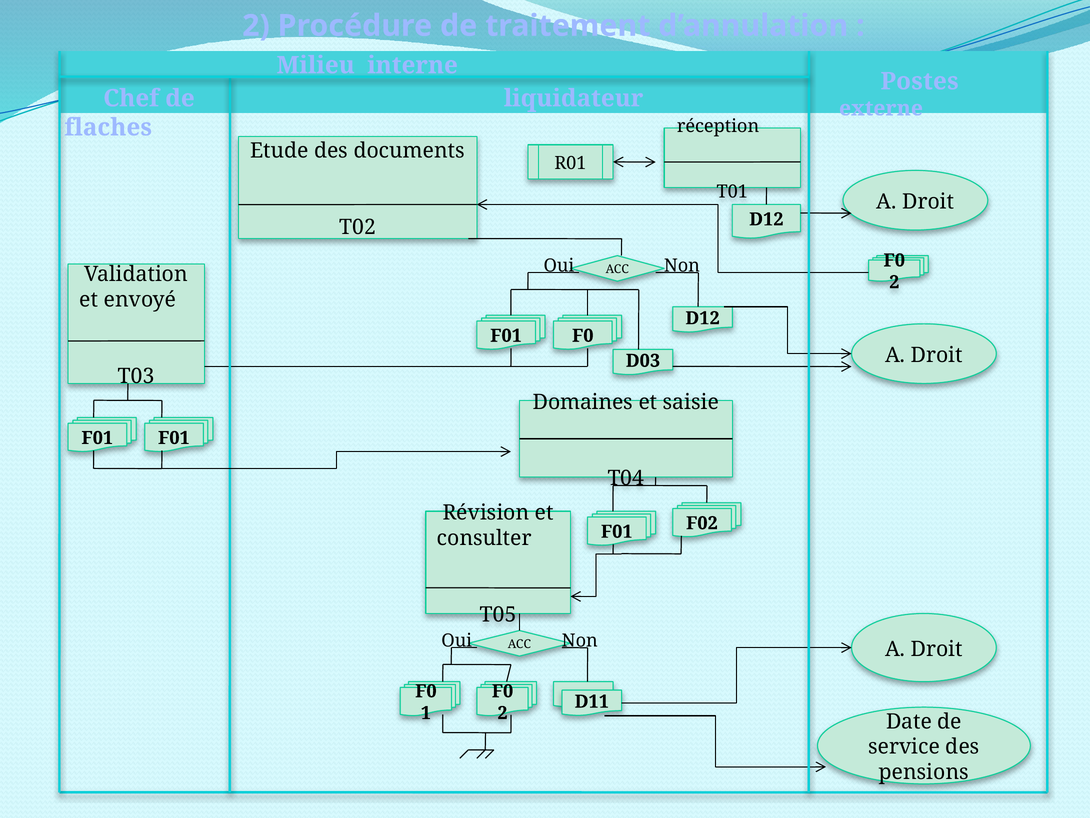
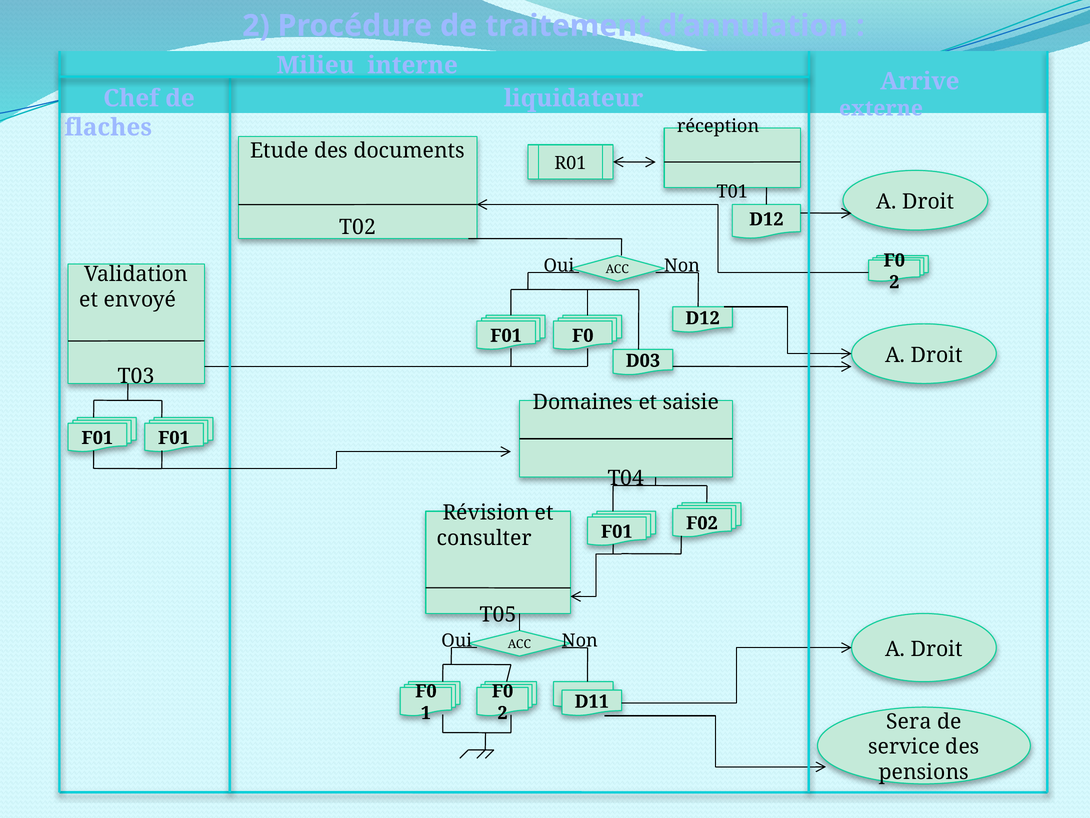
Postes: Postes -> Arrive (920, 81)
Date: Date -> Sera (909, 721)
